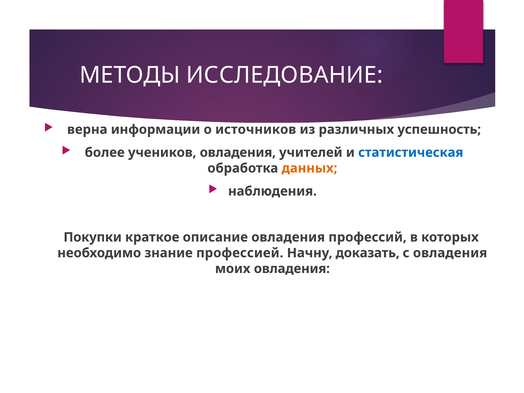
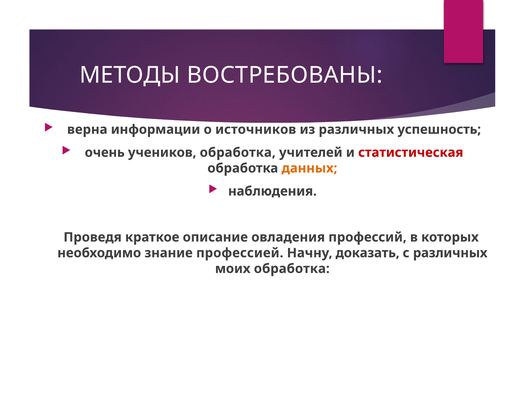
ИССЛЕДОВАНИЕ: ИССЛЕДОВАНИЕ -> ВОСТРЕБОВАНЫ (285, 75)
более: более -> очень (105, 153)
учеников овладения: овладения -> обработка (238, 153)
статистическая colour: blue -> red (411, 153)
Покупки: Покупки -> Проведя (93, 237)
с овладения: овладения -> различных (450, 253)
моих овладения: овладения -> обработка (292, 269)
